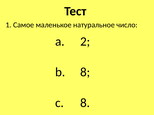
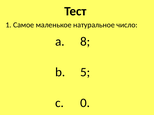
2: 2 -> 8 (85, 42)
8: 8 -> 5 (85, 72)
8: 8 -> 0 (85, 103)
